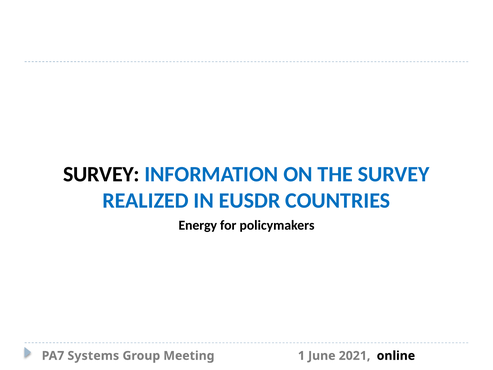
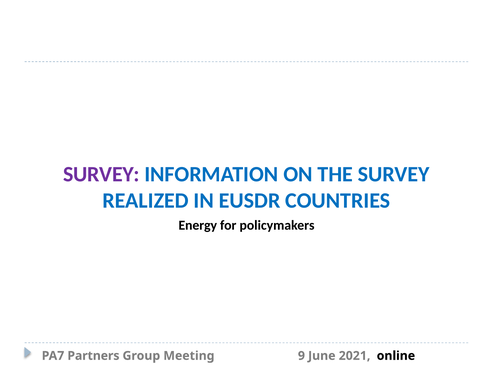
SURVEY colour: black -> purple (101, 174)
Systems: Systems -> Partners (93, 356)
1: 1 -> 9 (301, 356)
